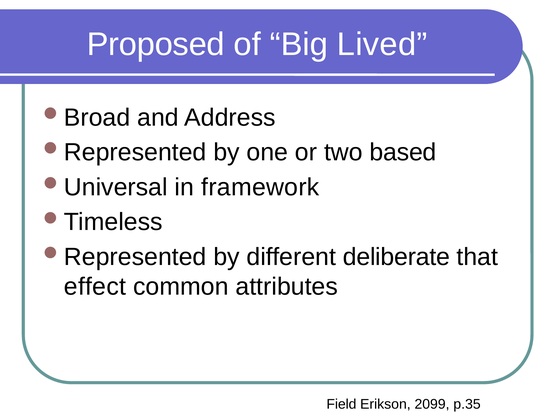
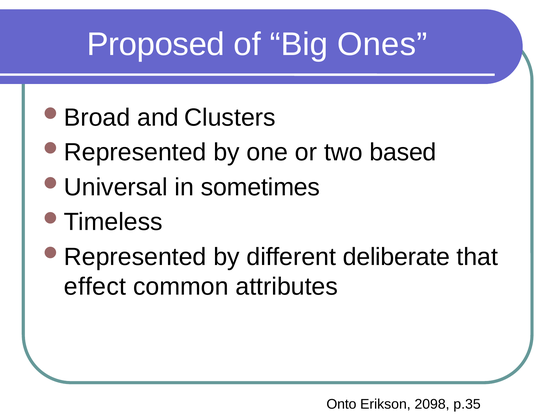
Lived: Lived -> Ones (382, 44)
Address: Address -> Clusters (230, 117)
framework: framework -> sometimes (261, 187)
Field: Field -> Onto (341, 404)
2099: 2099 -> 2098 (432, 404)
